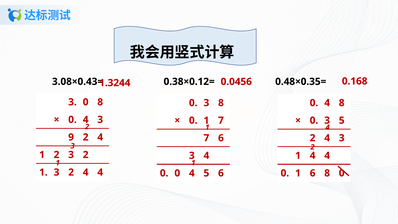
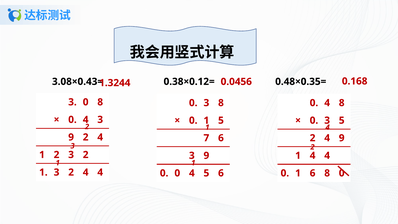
1 7: 7 -> 5 (221, 120)
2 4 3: 3 -> 9 (342, 138)
4: 4 -> 9 (206, 155)
